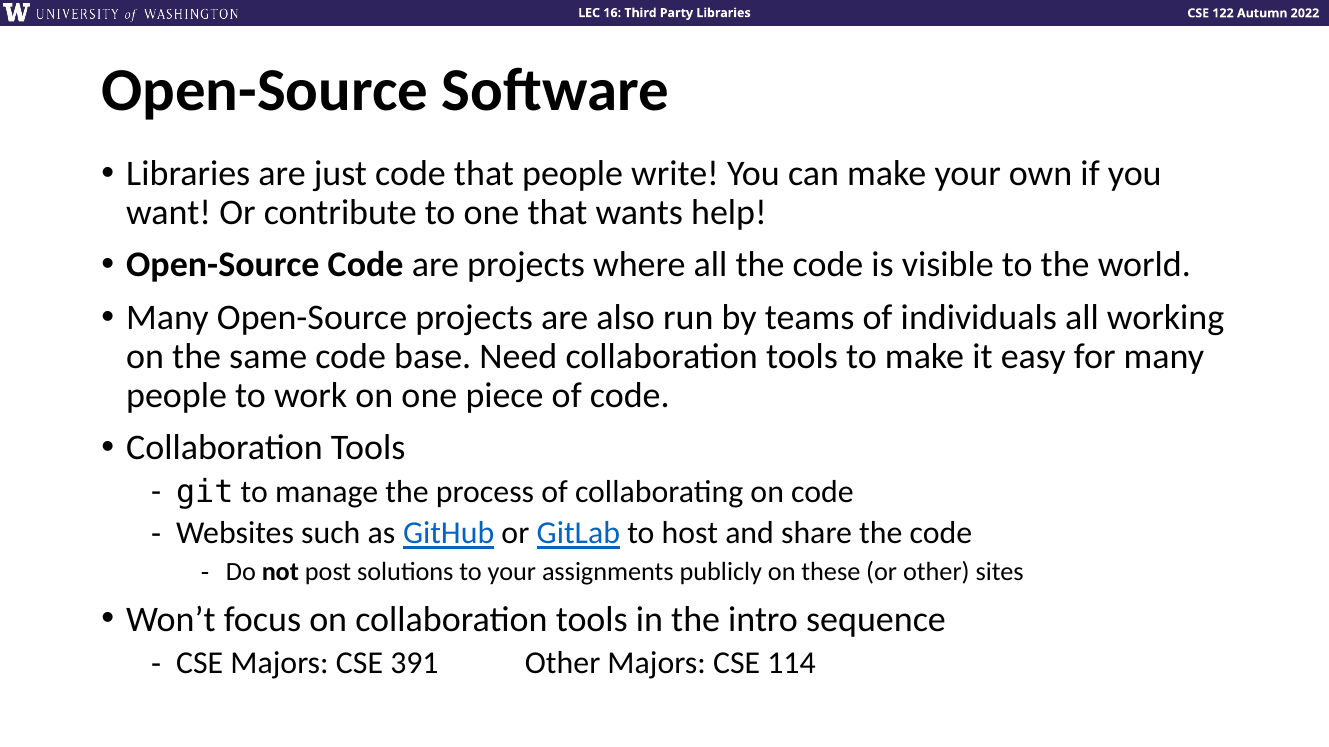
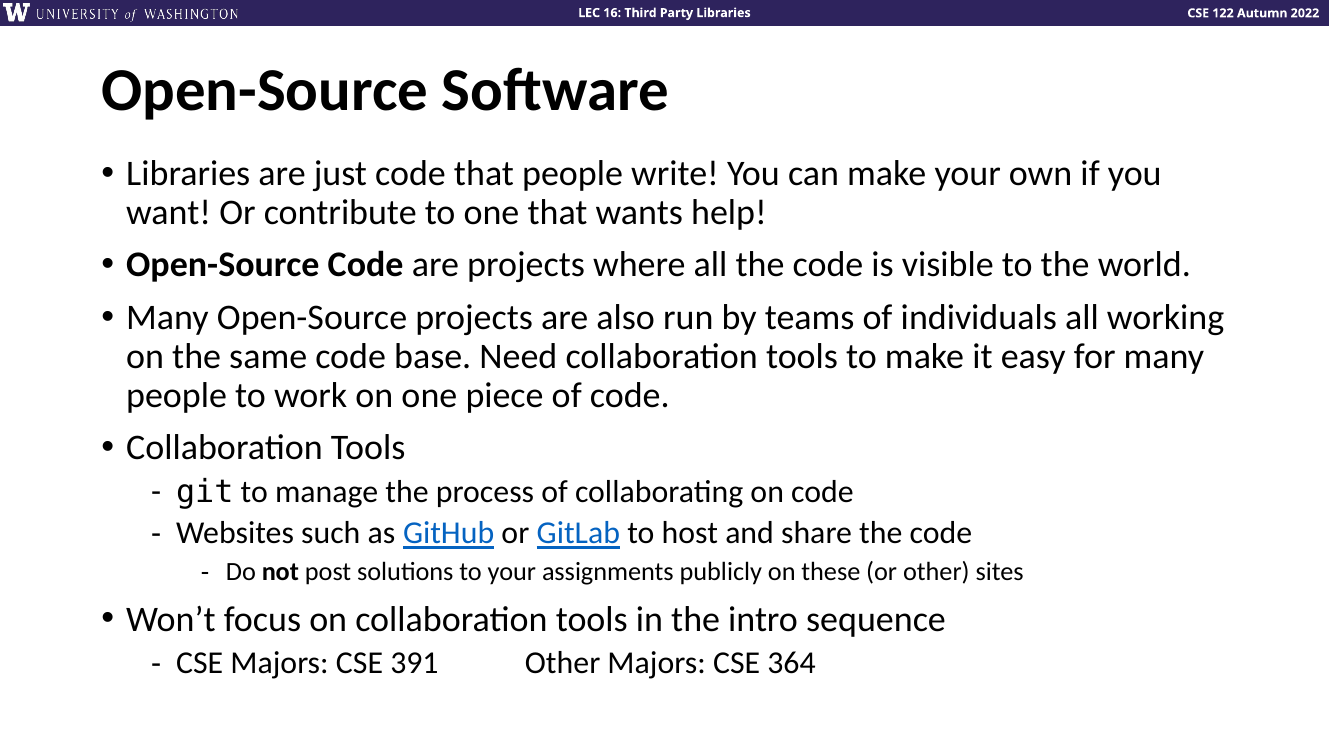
114: 114 -> 364 (792, 663)
